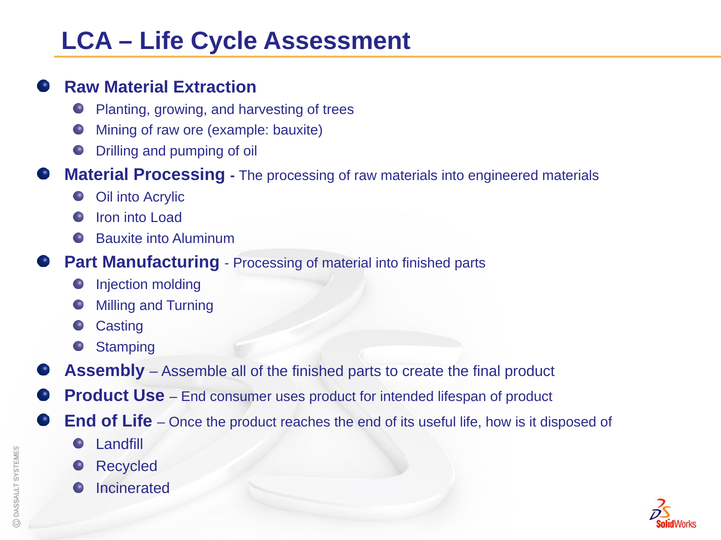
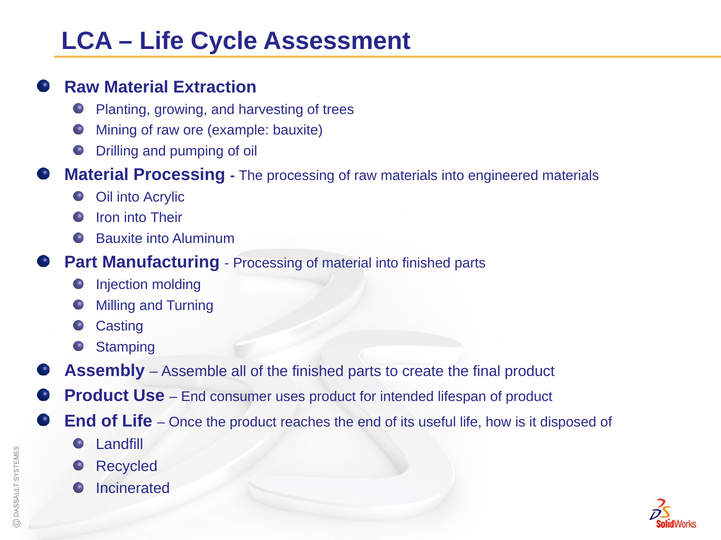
Load: Load -> Their (166, 218)
